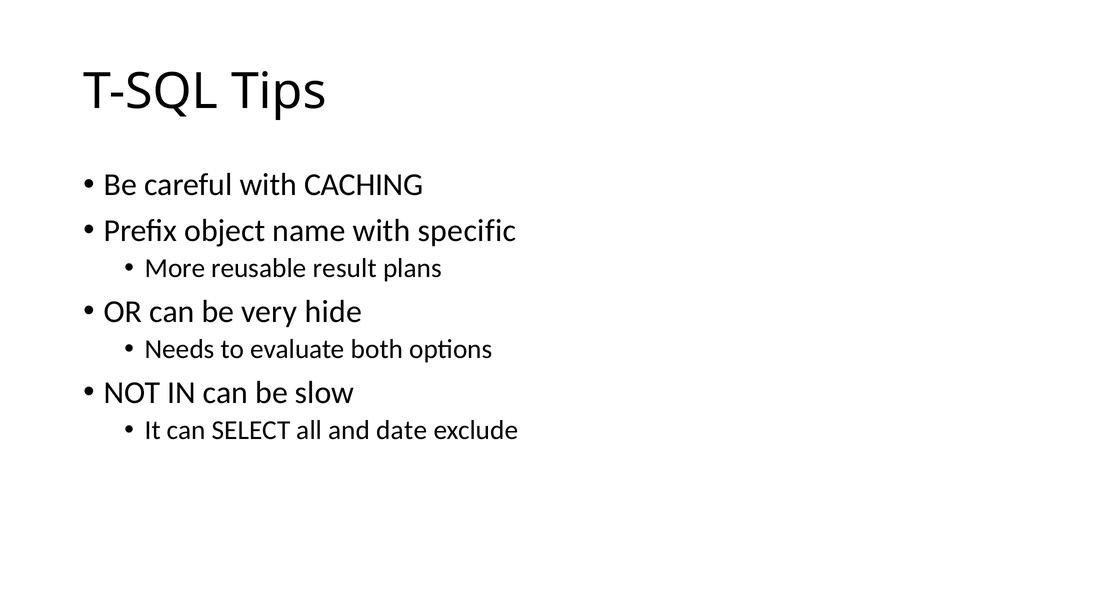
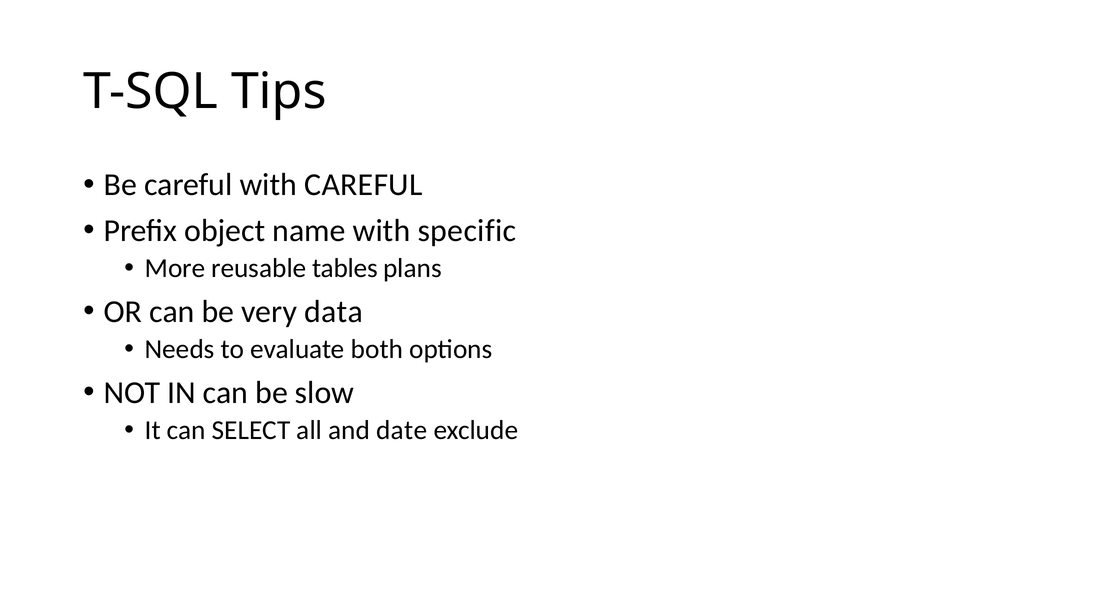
with CACHING: CACHING -> CAREFUL (363, 185)
result: result -> tables (345, 268)
hide: hide -> data (334, 311)
